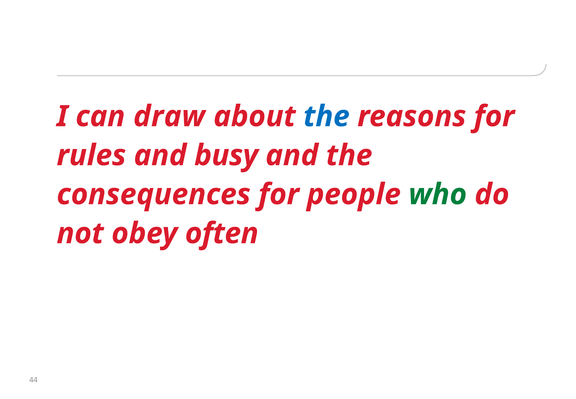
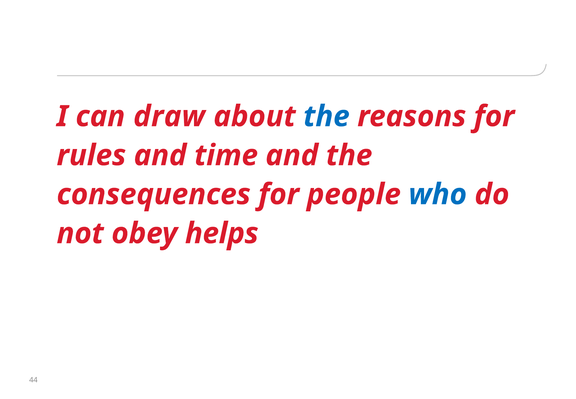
busy: busy -> time (226, 155)
who colour: green -> blue (438, 194)
often: often -> helps (222, 233)
